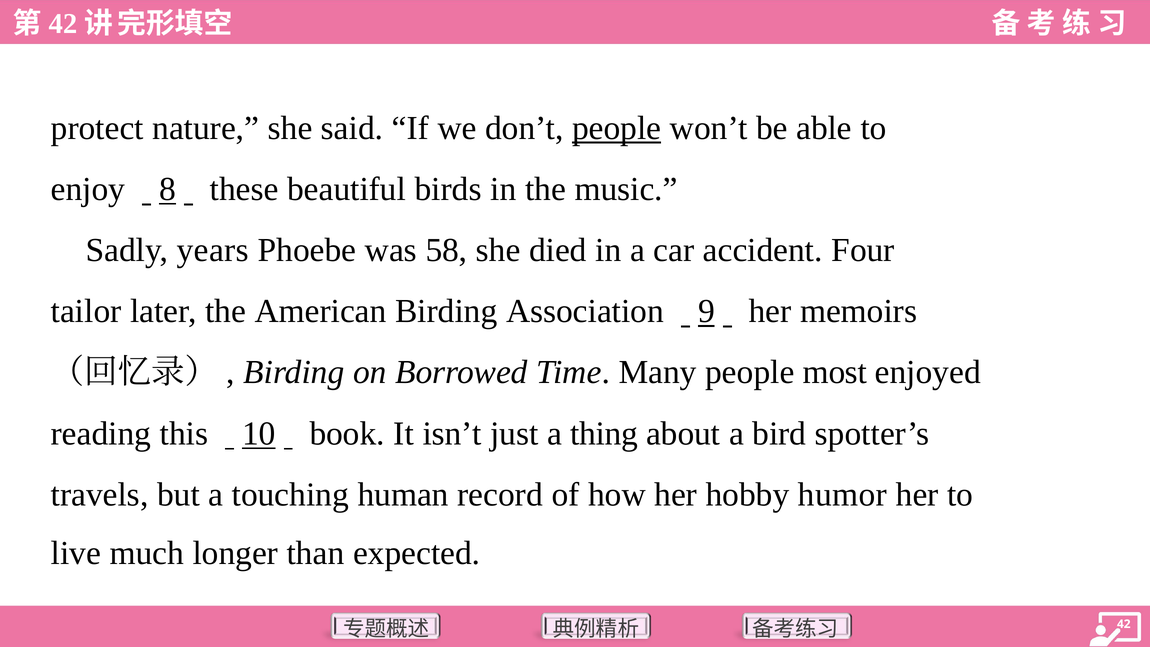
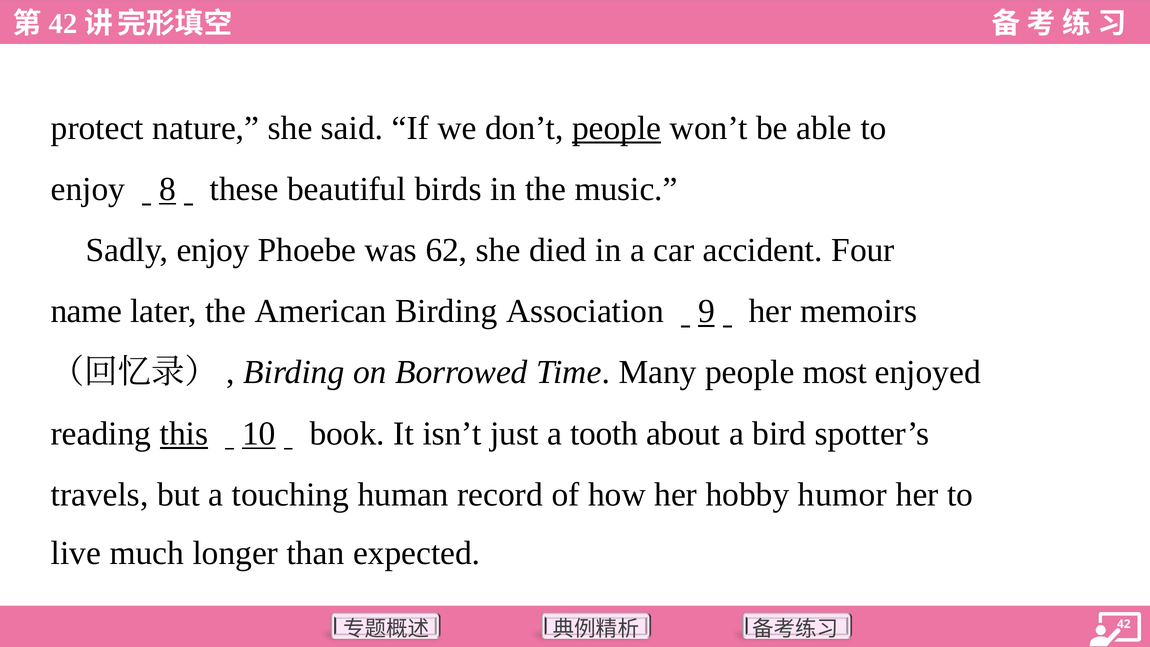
Sadly years: years -> enjoy (213, 250)
58: 58 -> 62 (446, 250)
tailor: tailor -> name (86, 311)
this underline: none -> present (184, 433)
thing: thing -> tooth (604, 433)
